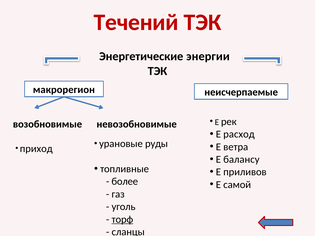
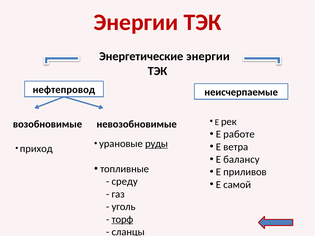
Течений: Течений -> Энергии (136, 22)
макрорегион: макрорегион -> нефтепровод (64, 90)
расход: расход -> работе (239, 134)
руды underline: none -> present (157, 144)
более: более -> среду (125, 182)
